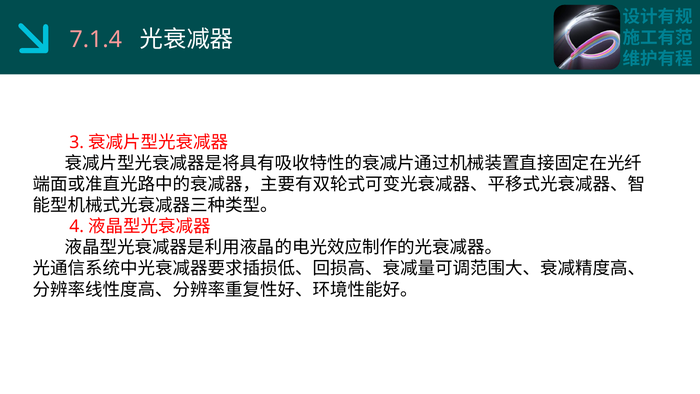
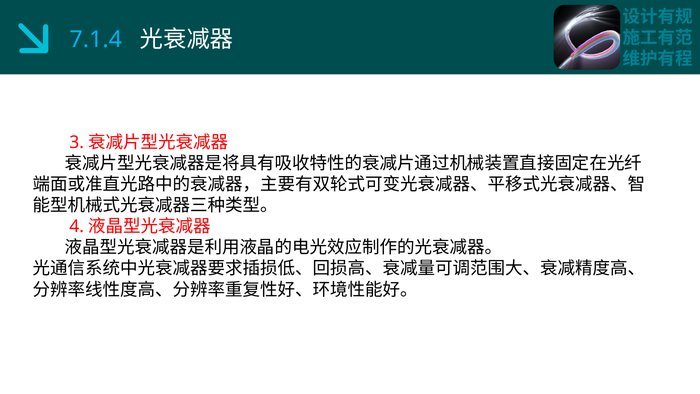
7.1.4 colour: pink -> light blue (96, 40)
